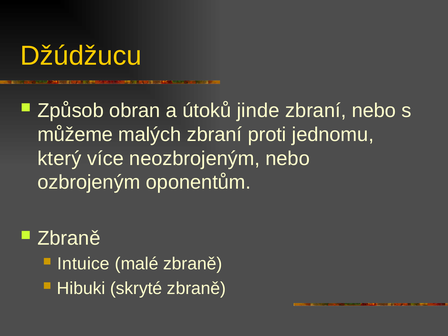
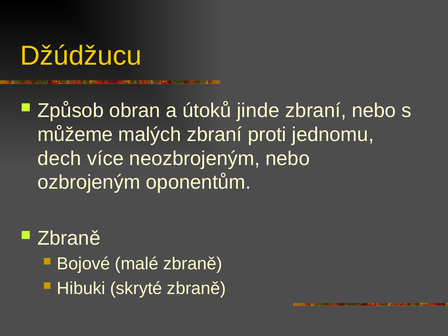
který: který -> dech (59, 159)
Intuice: Intuice -> Bojové (84, 264)
